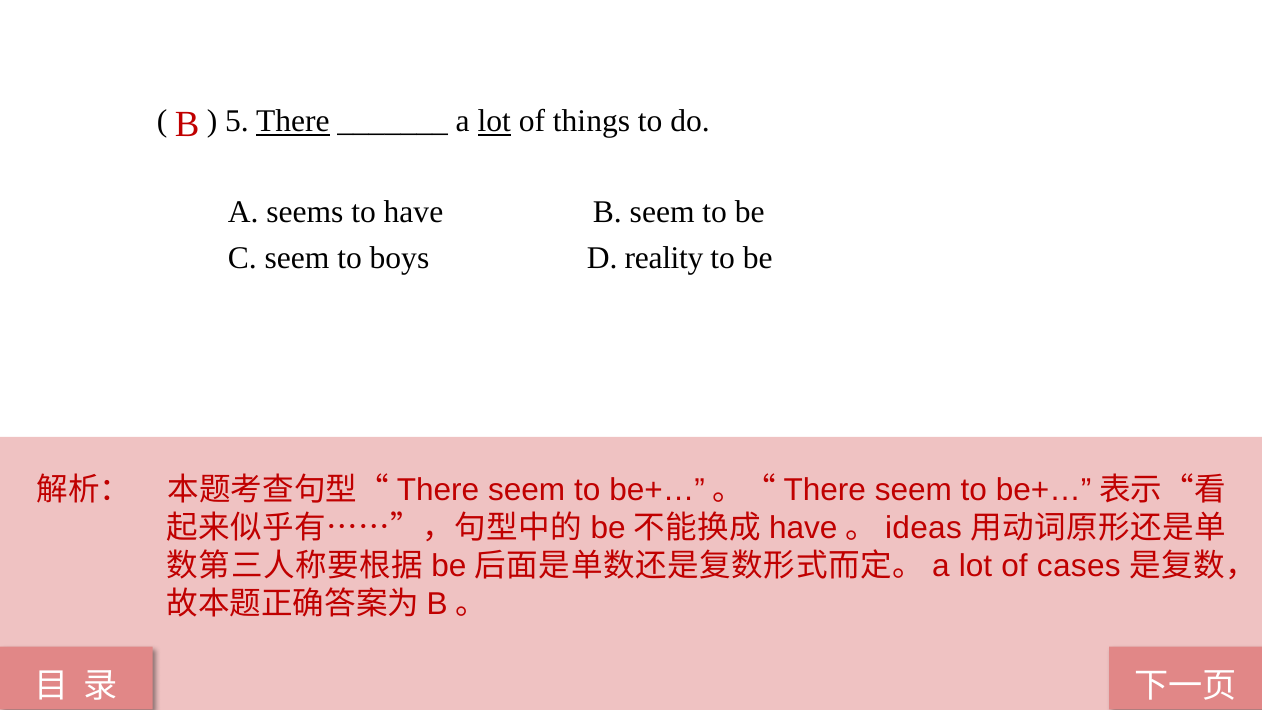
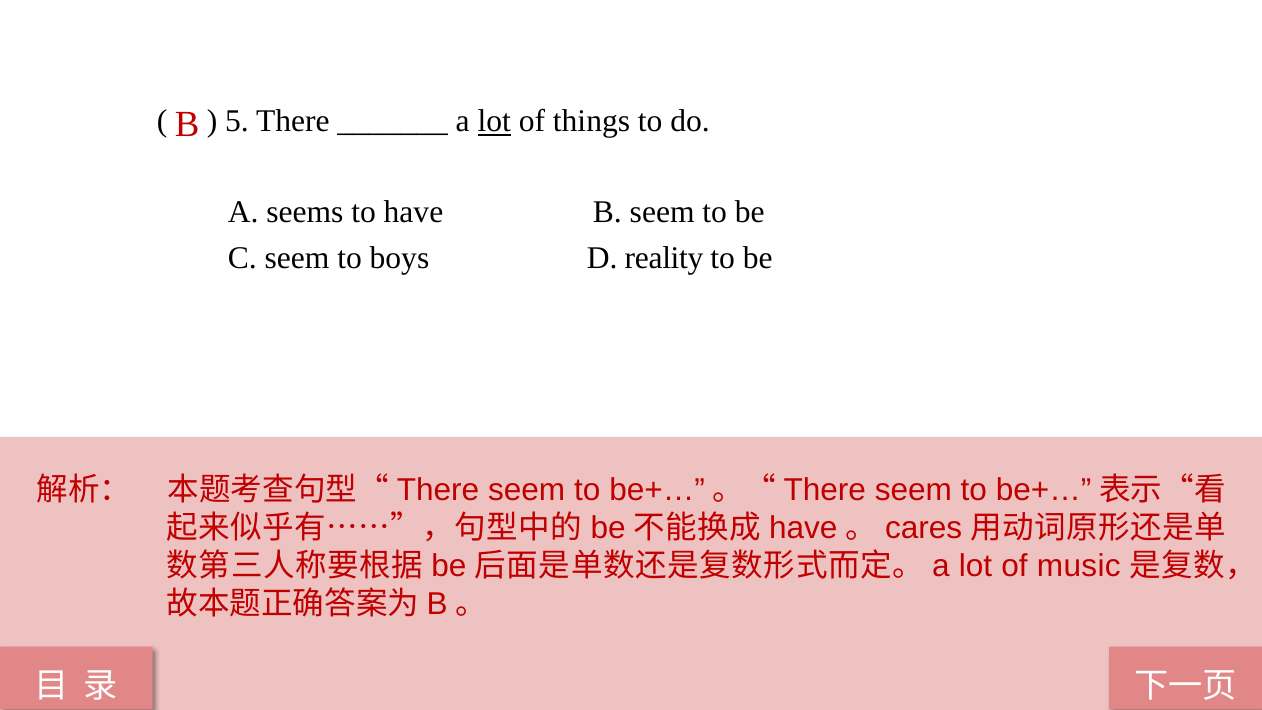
There underline: present -> none (293, 121)
ideas: ideas -> cares (924, 528)
cases: cases -> music (1079, 566)
